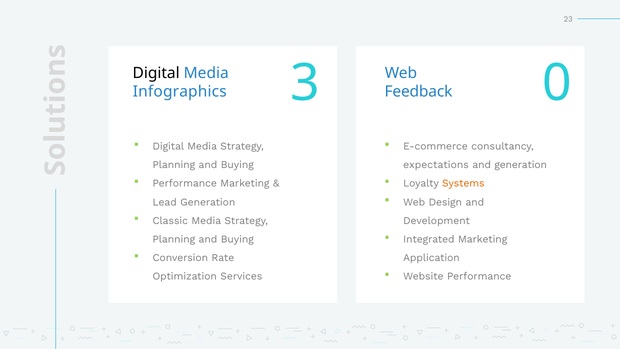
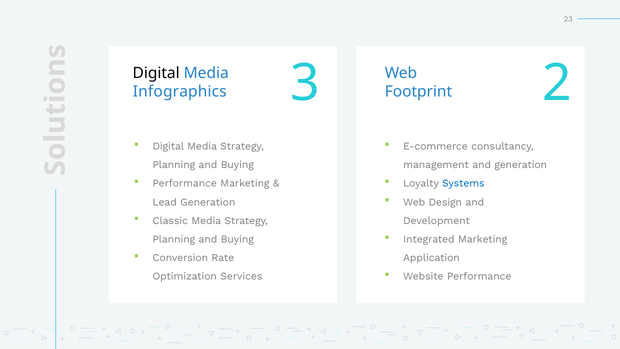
Feedback: Feedback -> Footprint (418, 92)
0: 0 -> 2 (557, 83)
expectations: expectations -> management (436, 165)
Systems colour: orange -> blue (463, 183)
